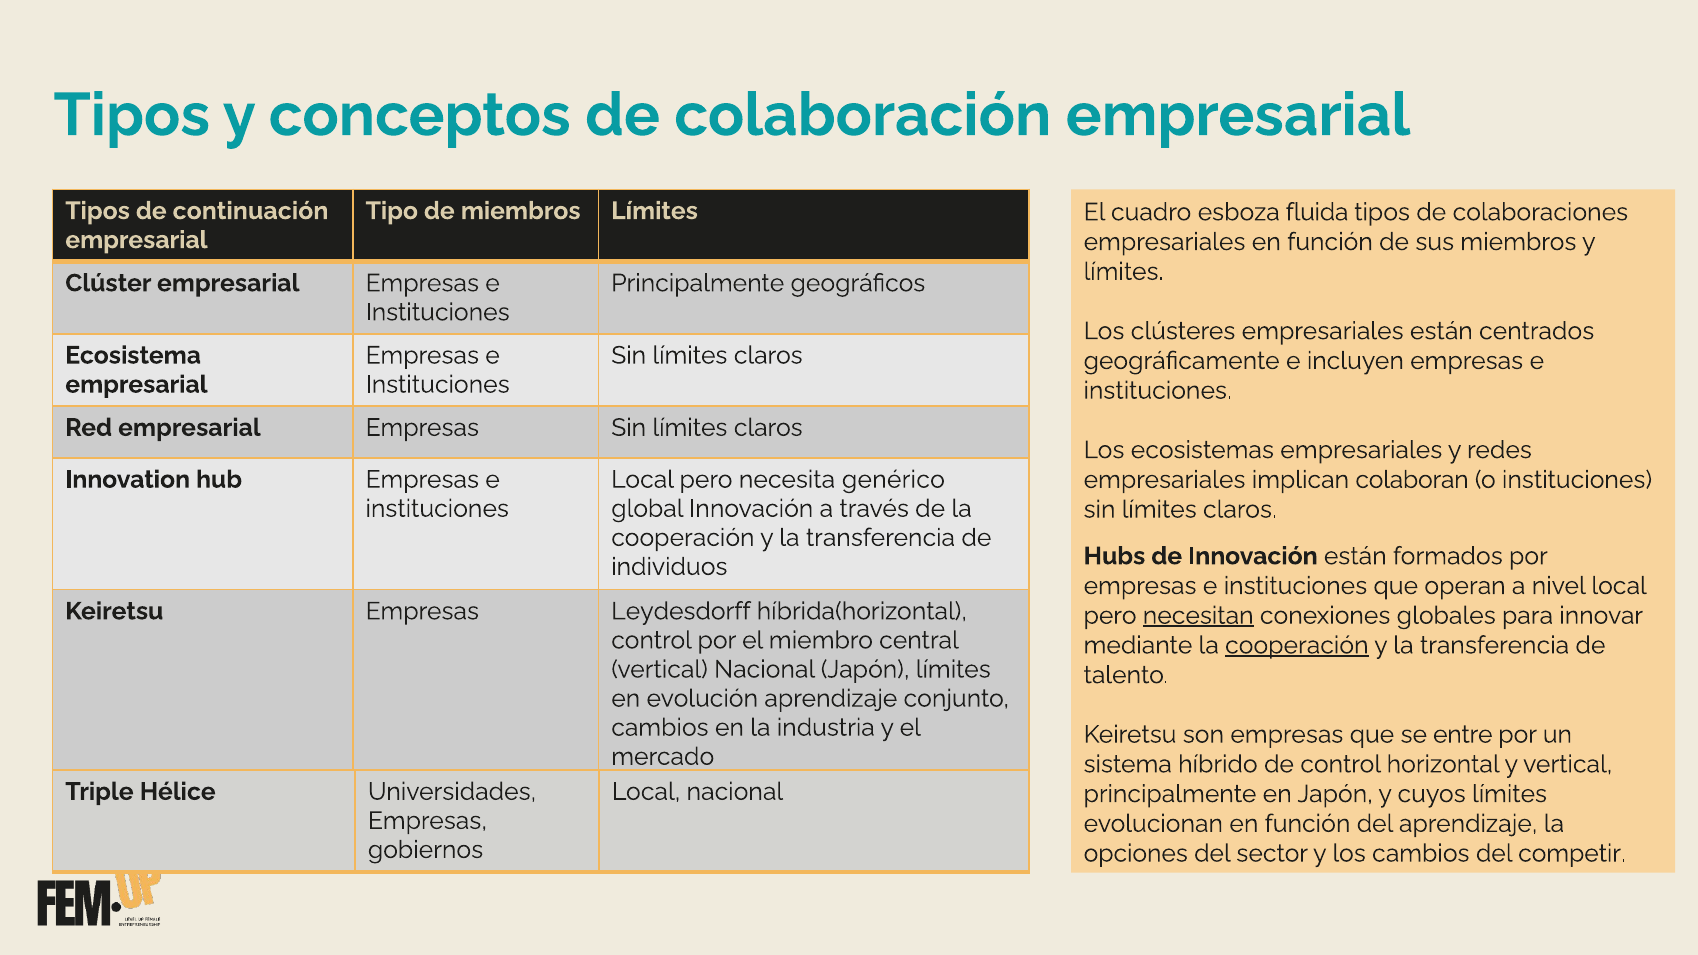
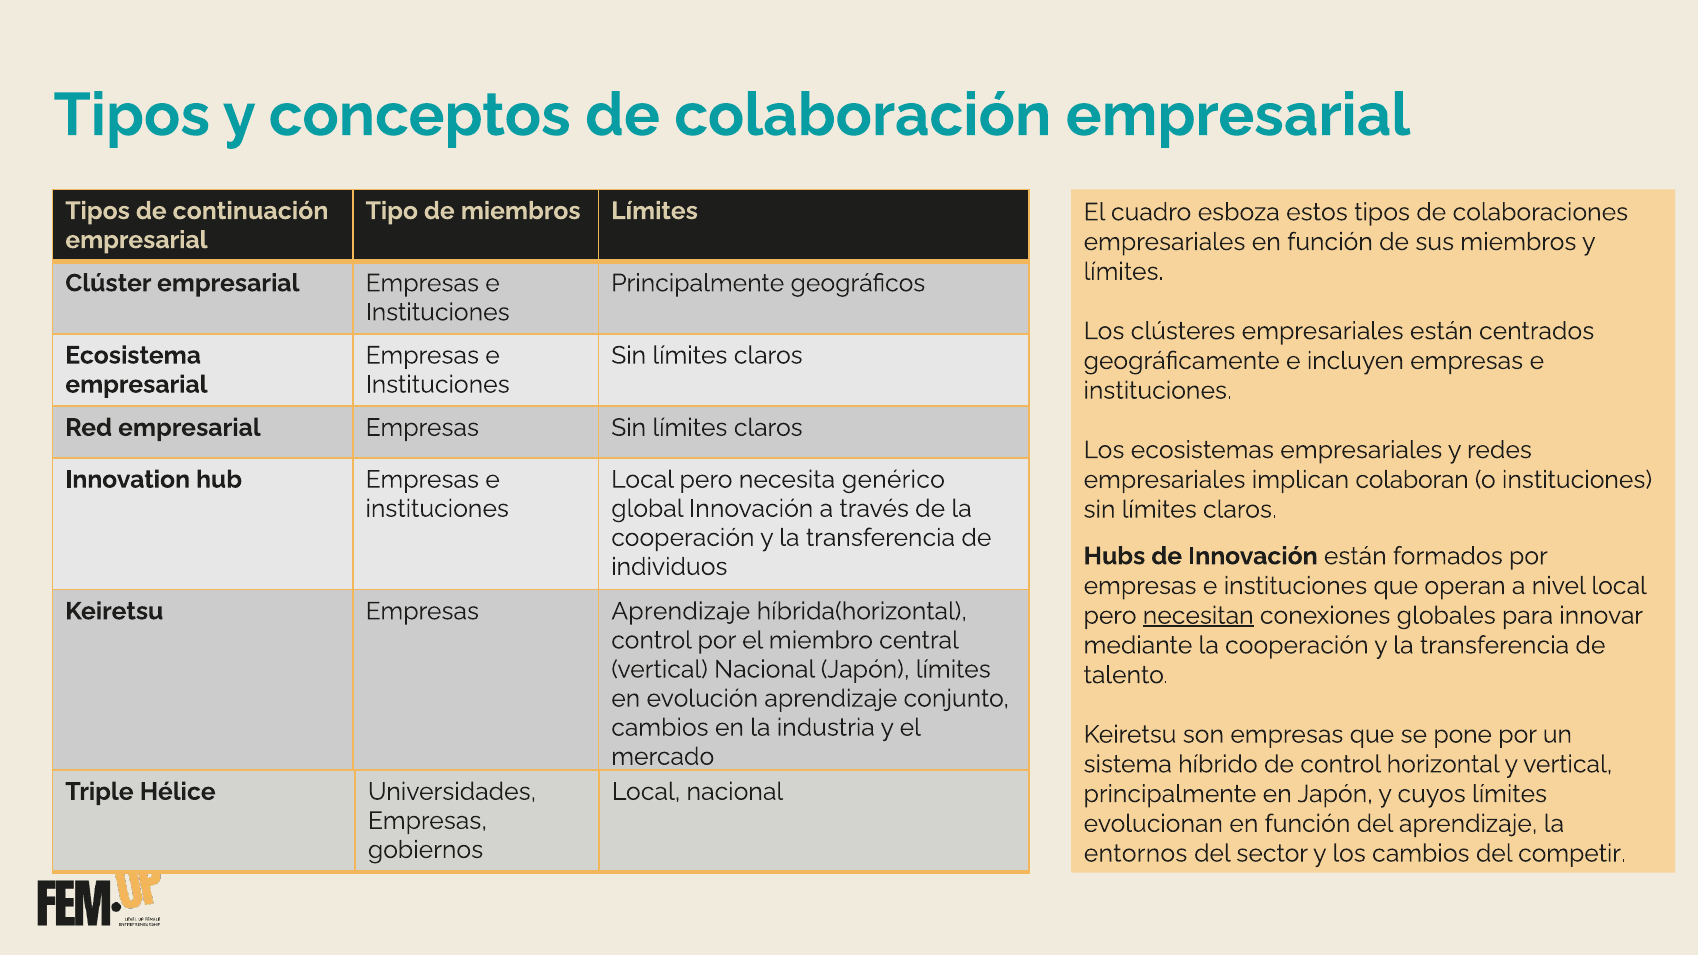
fluida: fluida -> estos (1317, 212)
Empresas Leydesdorff: Leydesdorff -> Aprendizaje (681, 611)
cooperación underline: present -> none (1297, 645)
entre: entre -> pone (1463, 735)
opciones: opciones -> entornos (1136, 853)
